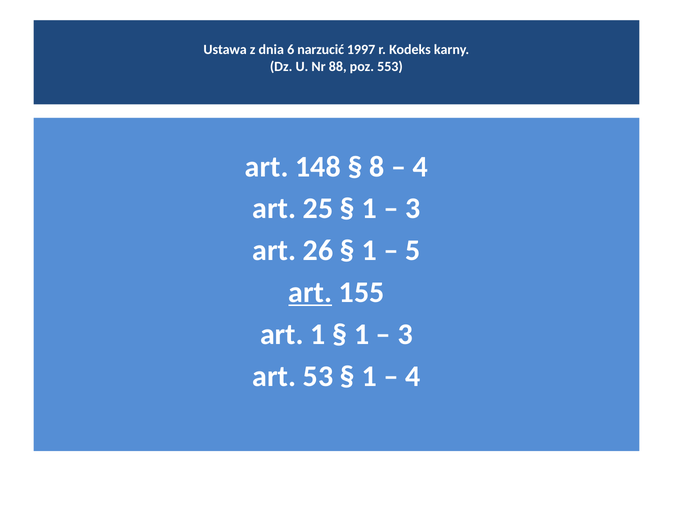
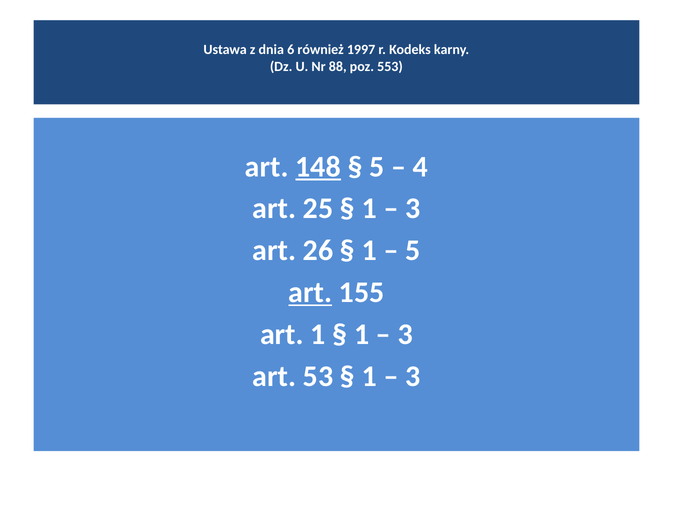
narzucić: narzucić -> również (321, 50)
148 underline: none -> present (318, 167)
8: 8 -> 5 (377, 167)
4: 4 -> 3 (413, 376)
